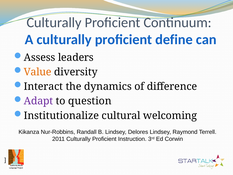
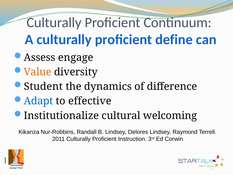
leaders: leaders -> engage (76, 57)
Interact: Interact -> Student (43, 86)
Adapt colour: purple -> blue (38, 101)
question: question -> effective (90, 101)
